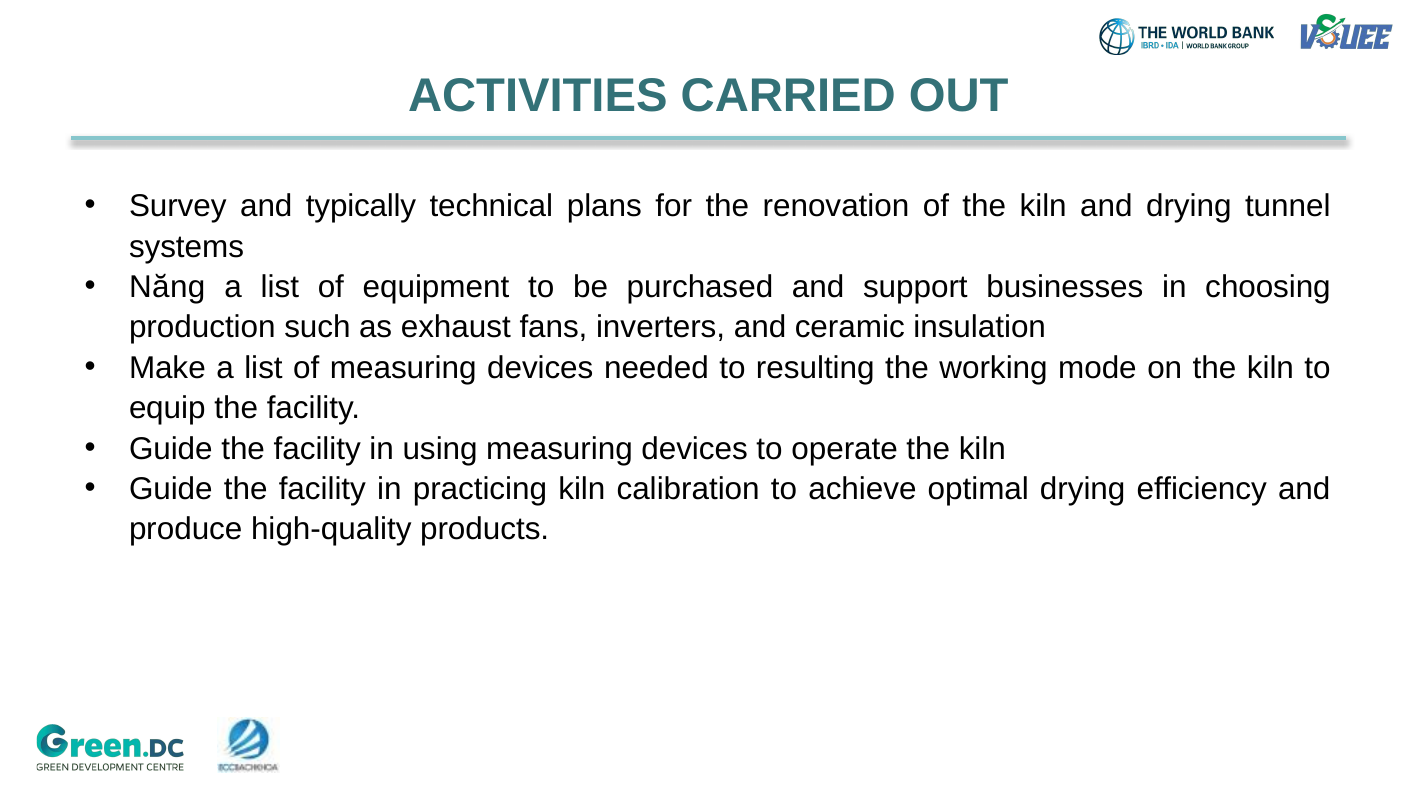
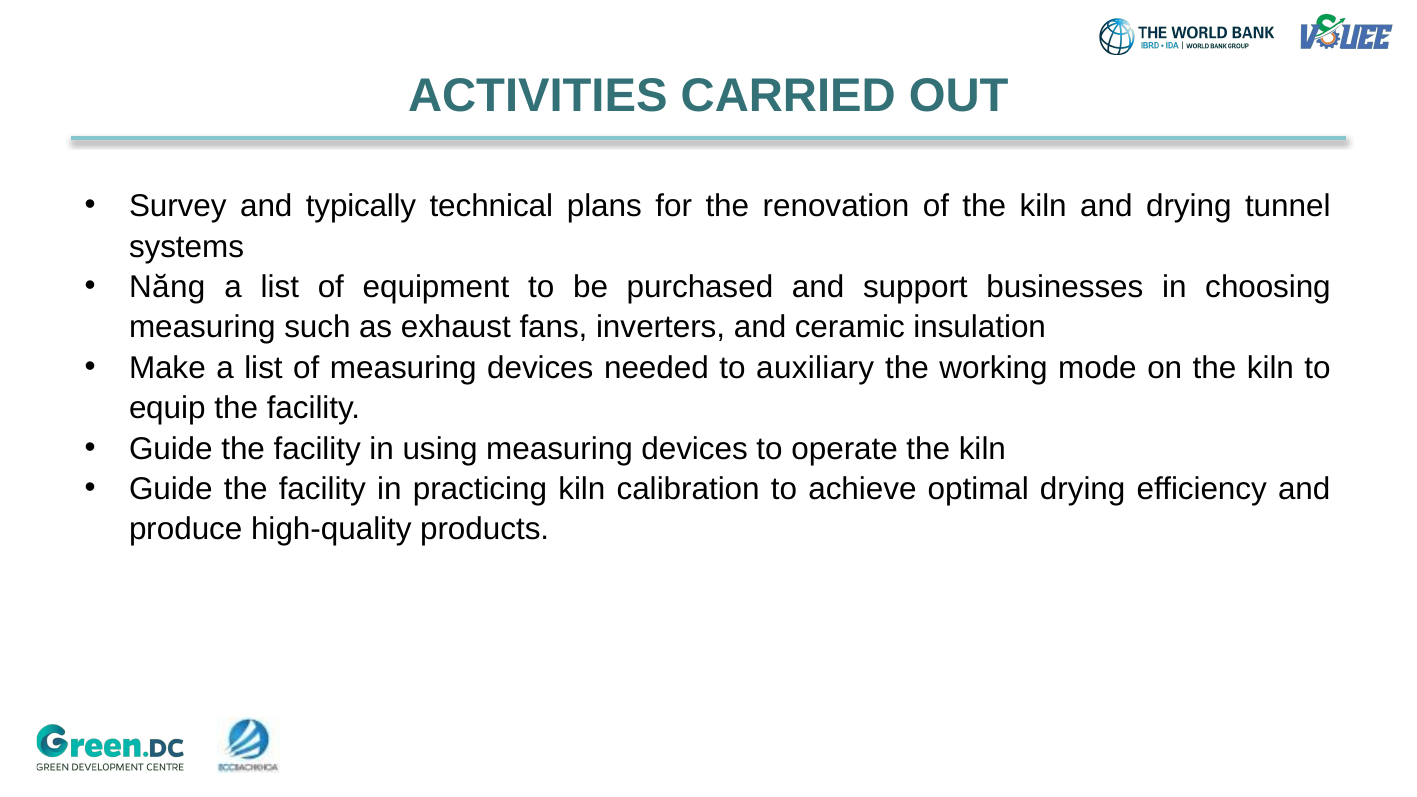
production: production -> measuring (202, 328)
resulting: resulting -> auxiliary (815, 368)
